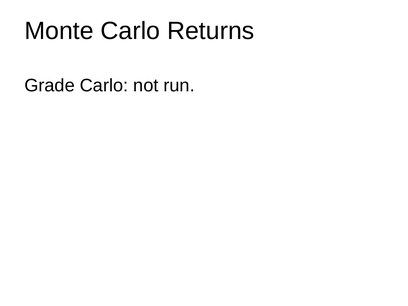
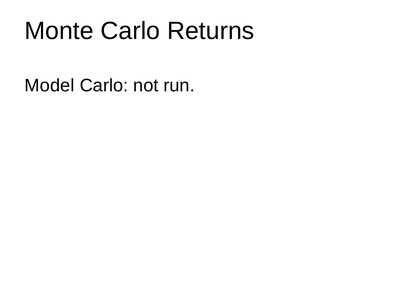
Grade: Grade -> Model (50, 86)
